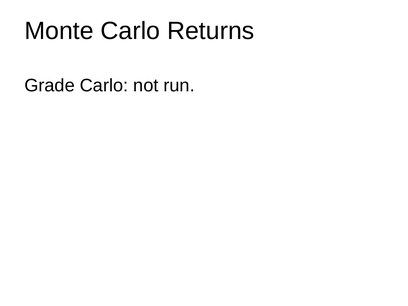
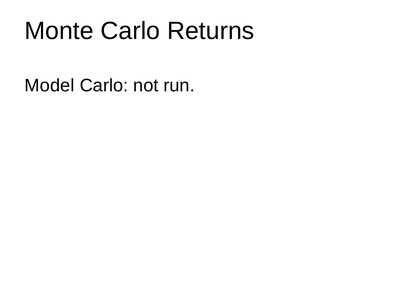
Grade: Grade -> Model (50, 86)
